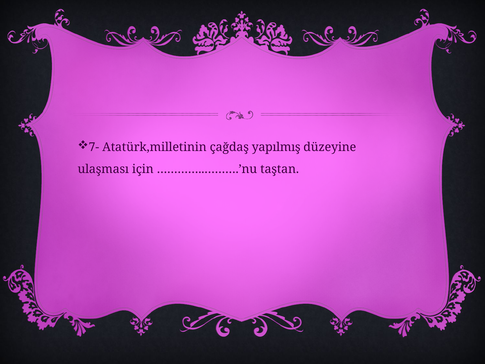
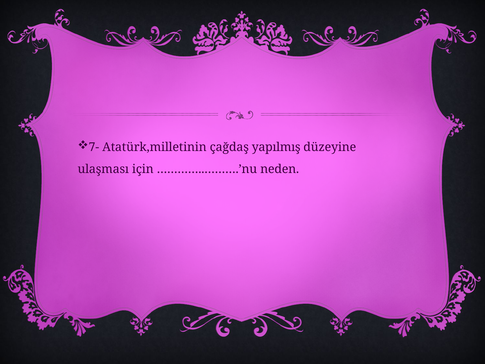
taştan: taştan -> neden (280, 169)
